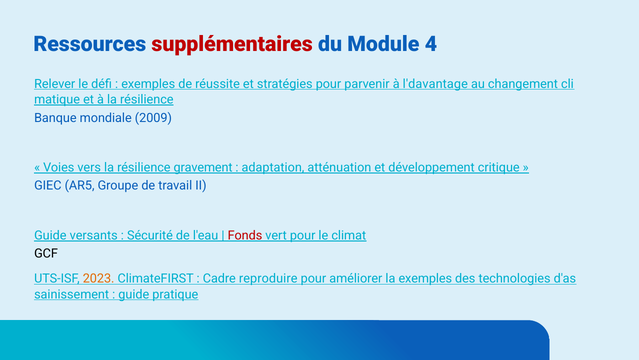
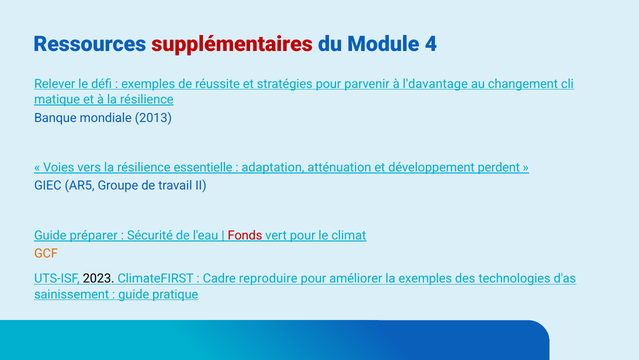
2009: 2009 -> 2013 (153, 118)
gravement: gravement -> essentielle (203, 167)
critique: critique -> perdent (499, 167)
versants: versants -> préparer (94, 235)
GCF colour: black -> orange (46, 253)
2023 colour: orange -> black (99, 278)
